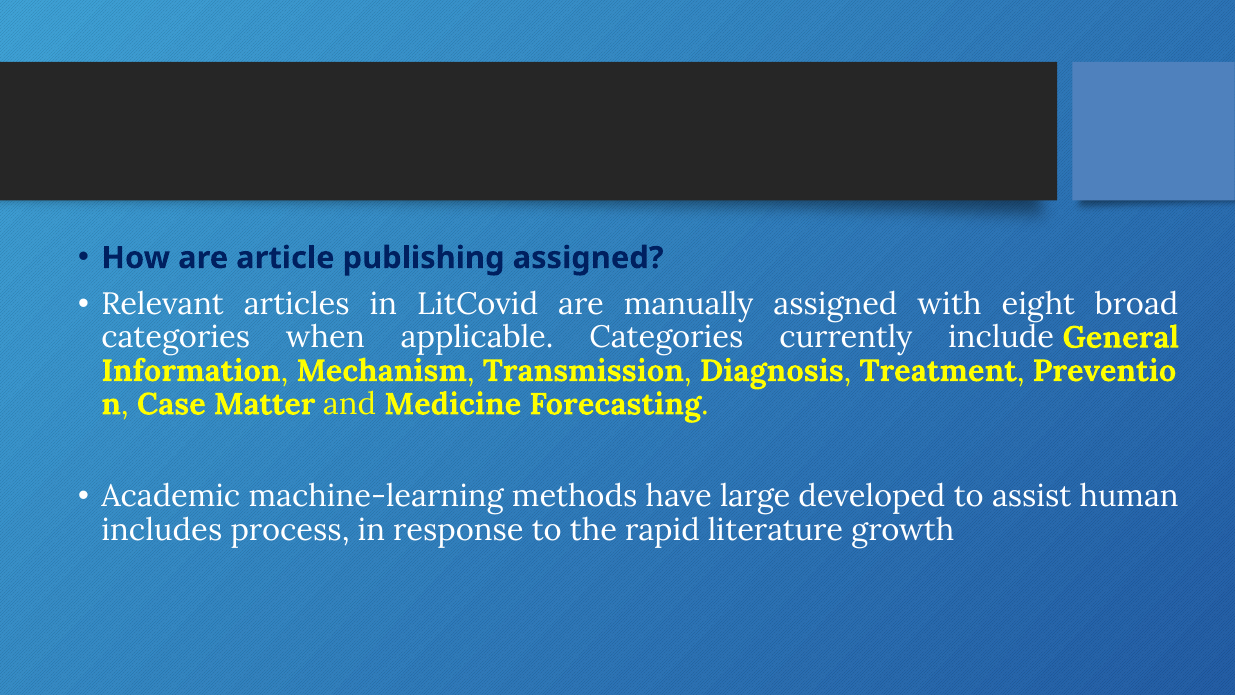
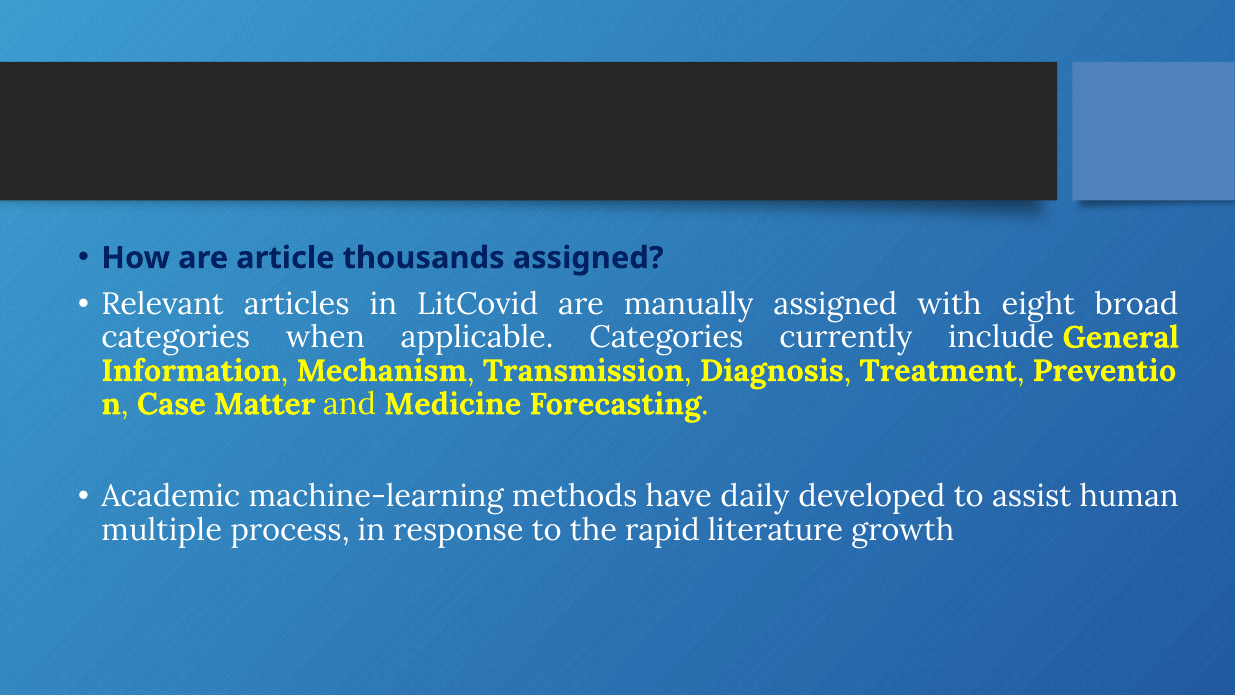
publishing: publishing -> thousands (424, 258)
large: large -> daily (755, 496)
includes: includes -> multiple (162, 530)
